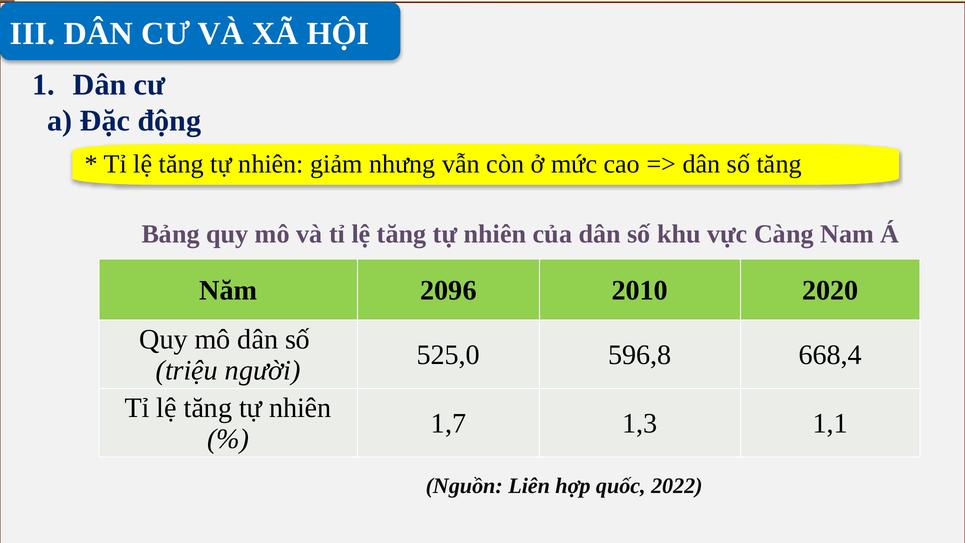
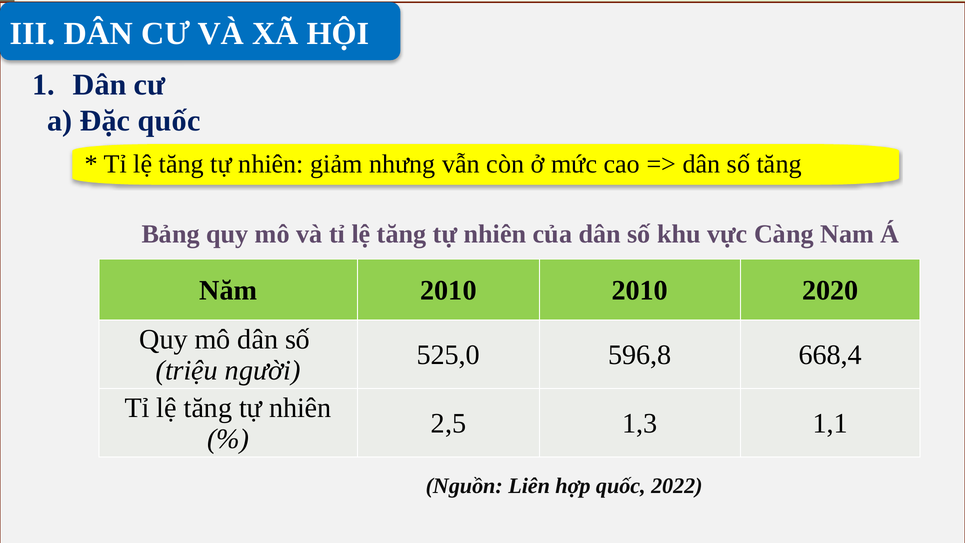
Đặc động: động -> quốc (169, 121)
Năm 2096: 2096 -> 2010 (449, 290)
1,7: 1,7 -> 2,5 (449, 423)
